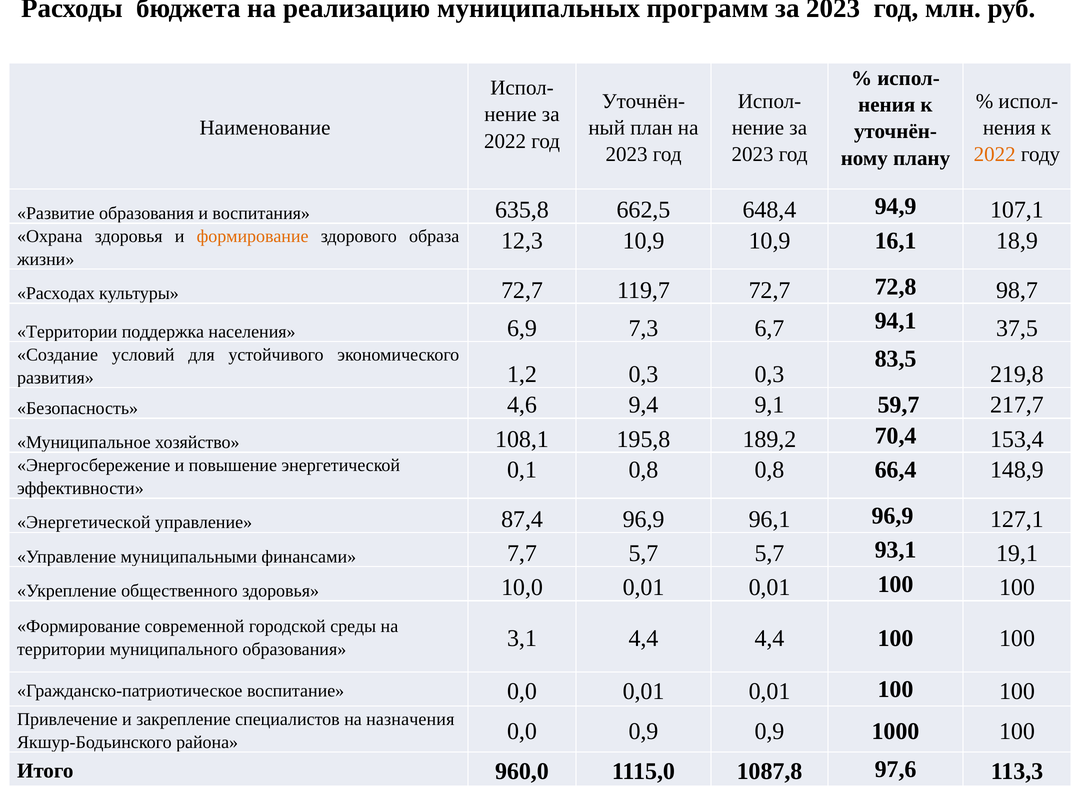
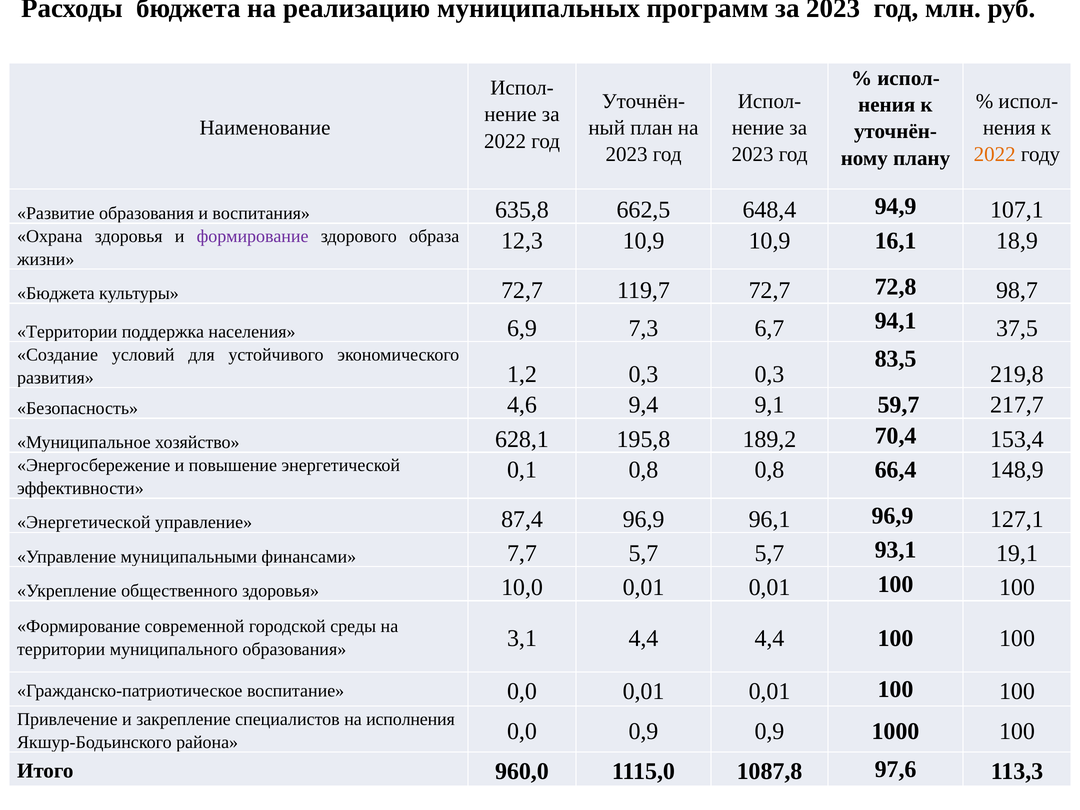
формирование colour: orange -> purple (253, 236)
Расходах: Расходах -> Бюджета (56, 293)
108,1: 108,1 -> 628,1 (522, 439)
назначения: назначения -> исполнения (410, 719)
